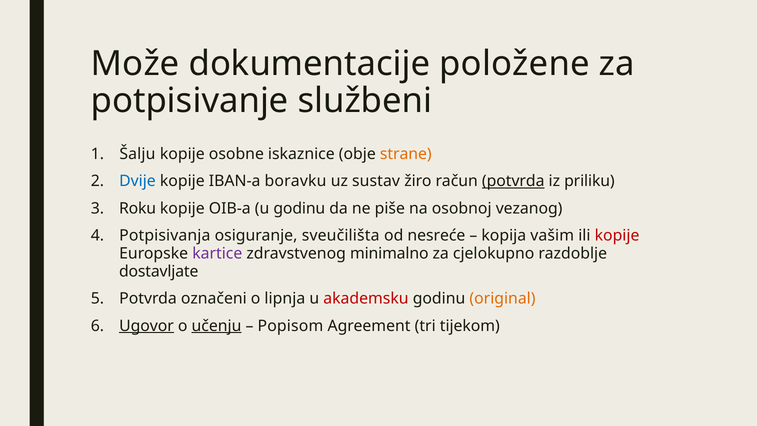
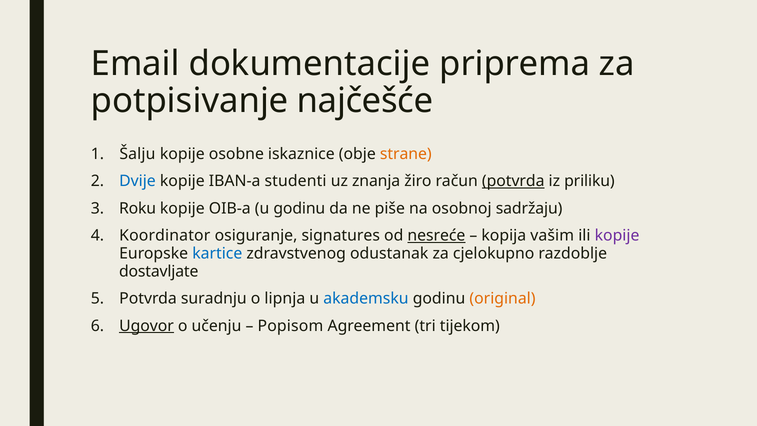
Može: Može -> Email (135, 64)
položene: položene -> priprema (515, 64)
službeni: službeni -> najčešće (365, 101)
boravku: boravku -> studenti (296, 181)
sustav: sustav -> znanja (376, 181)
vezanog: vezanog -> sadržaju (529, 208)
Potpisivanja: Potpisivanja -> Koordinator (165, 236)
sveučilišta: sveučilišta -> signatures (341, 236)
nesreće underline: none -> present (436, 236)
kopije colour: red -> purple (617, 236)
kartice colour: purple -> blue (217, 253)
minimalno: minimalno -> odustanak (389, 253)
označeni: označeni -> suradnju (214, 298)
akademsku colour: red -> blue (366, 298)
učenju underline: present -> none (217, 326)
